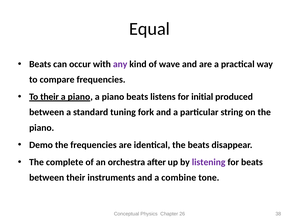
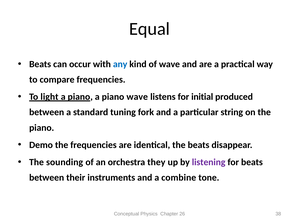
any colour: purple -> blue (120, 64)
To their: their -> light (49, 97)
piano beats: beats -> wave (137, 97)
complete: complete -> sounding (65, 162)
after: after -> they (156, 162)
